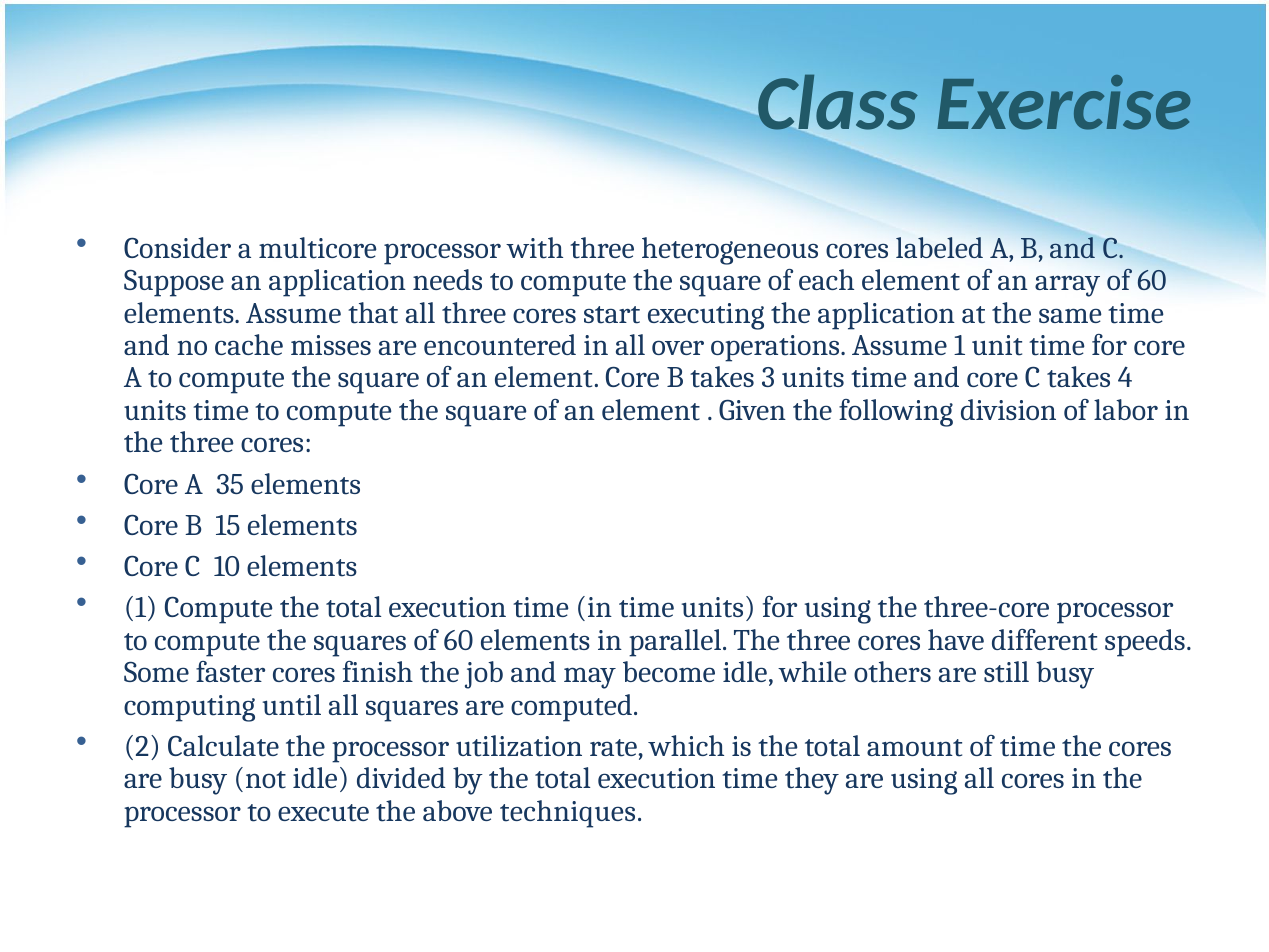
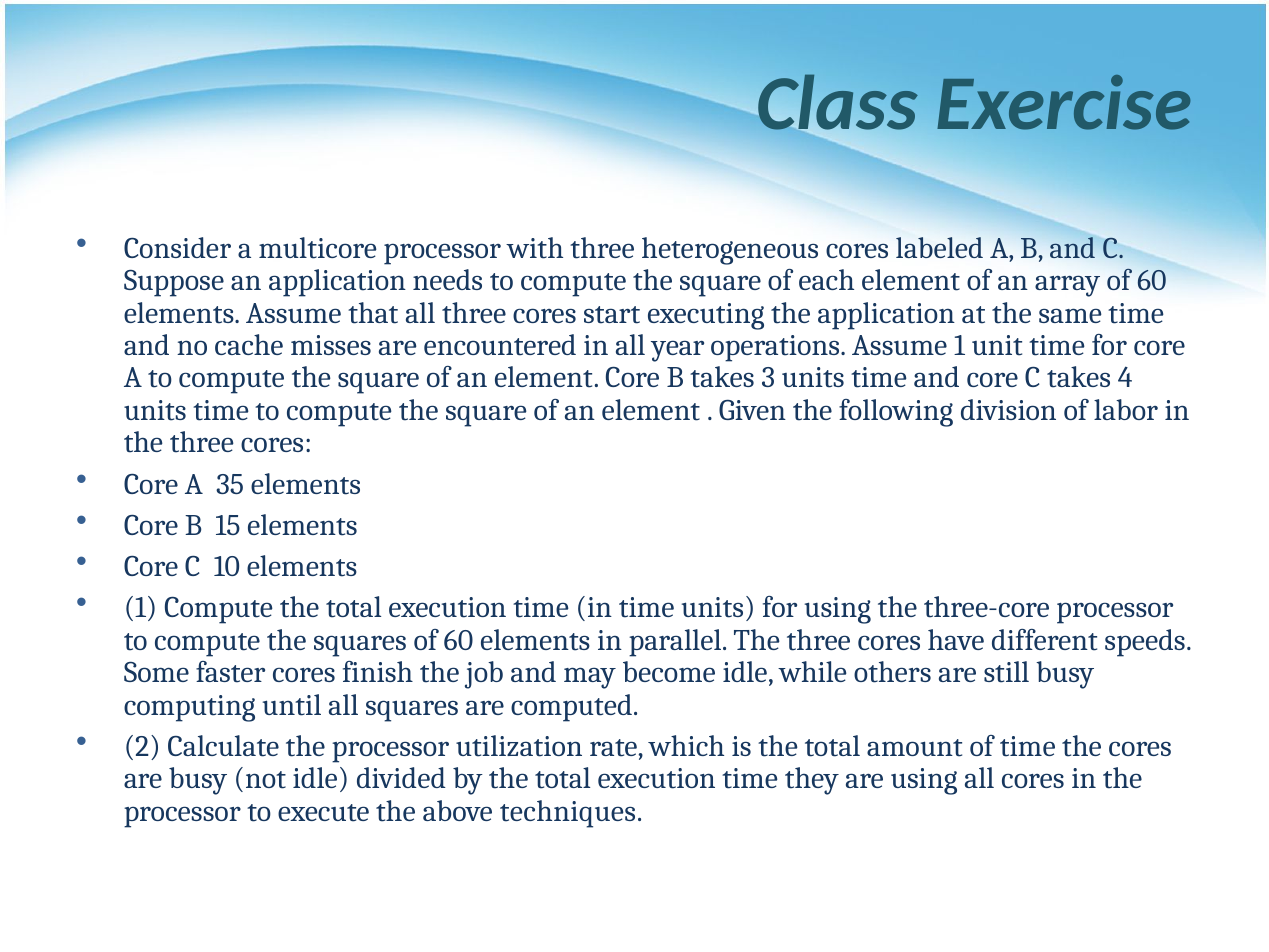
over: over -> year (678, 346)
